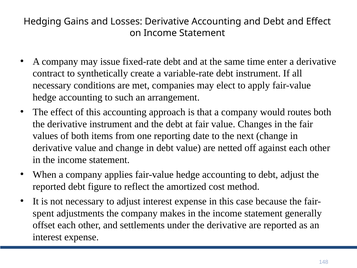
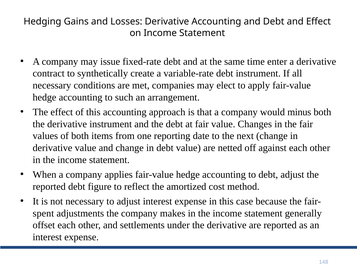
routes: routes -> minus (299, 112)
